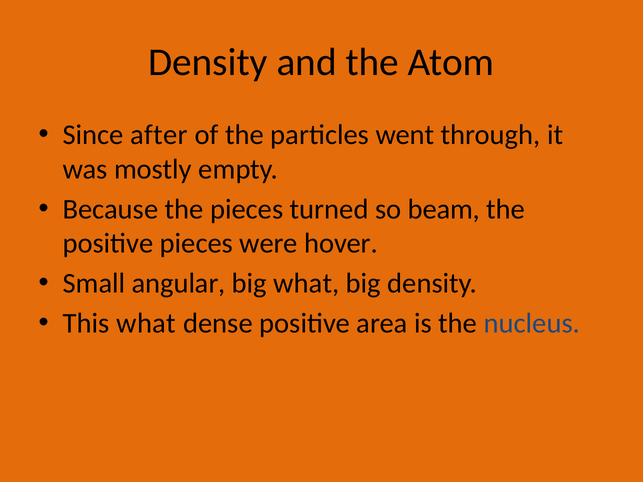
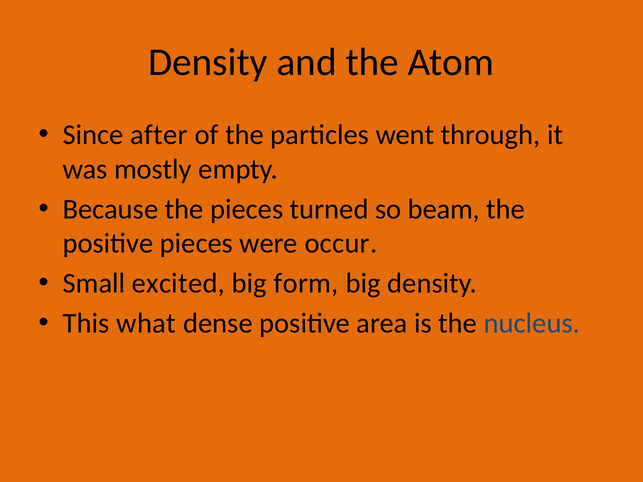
hover: hover -> occur (341, 244)
angular: angular -> excited (178, 284)
big what: what -> form (306, 284)
